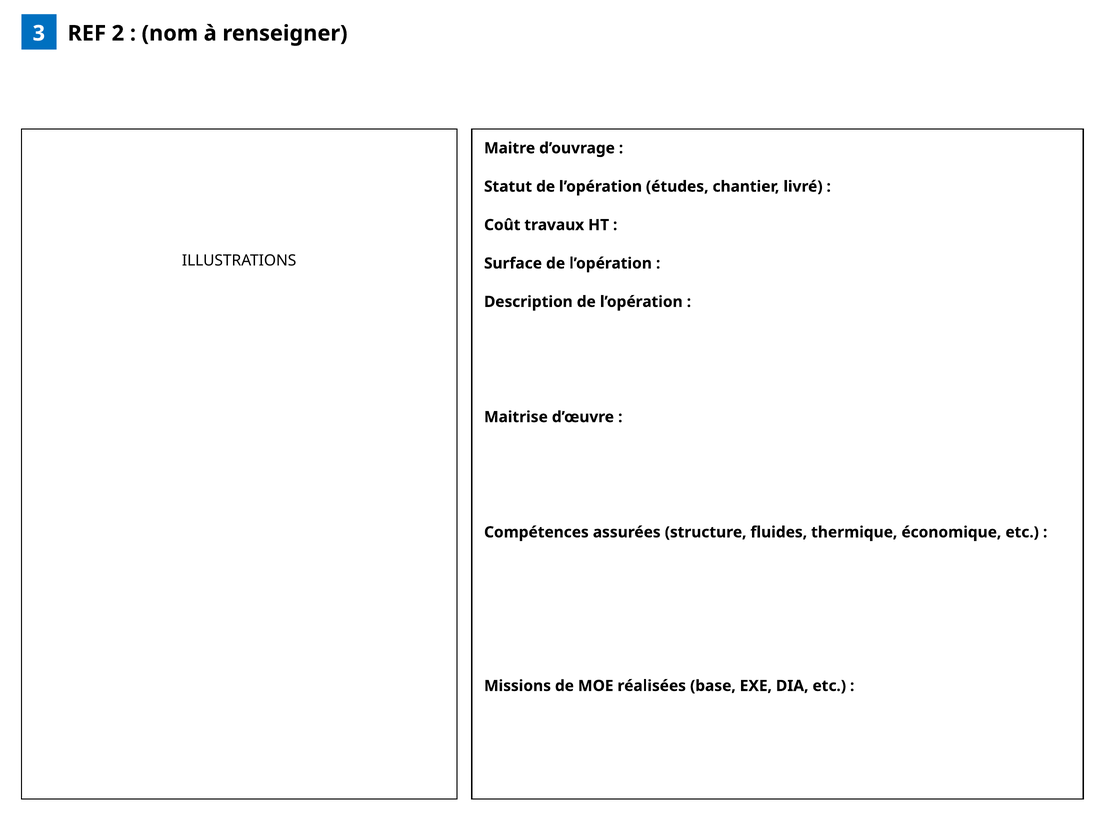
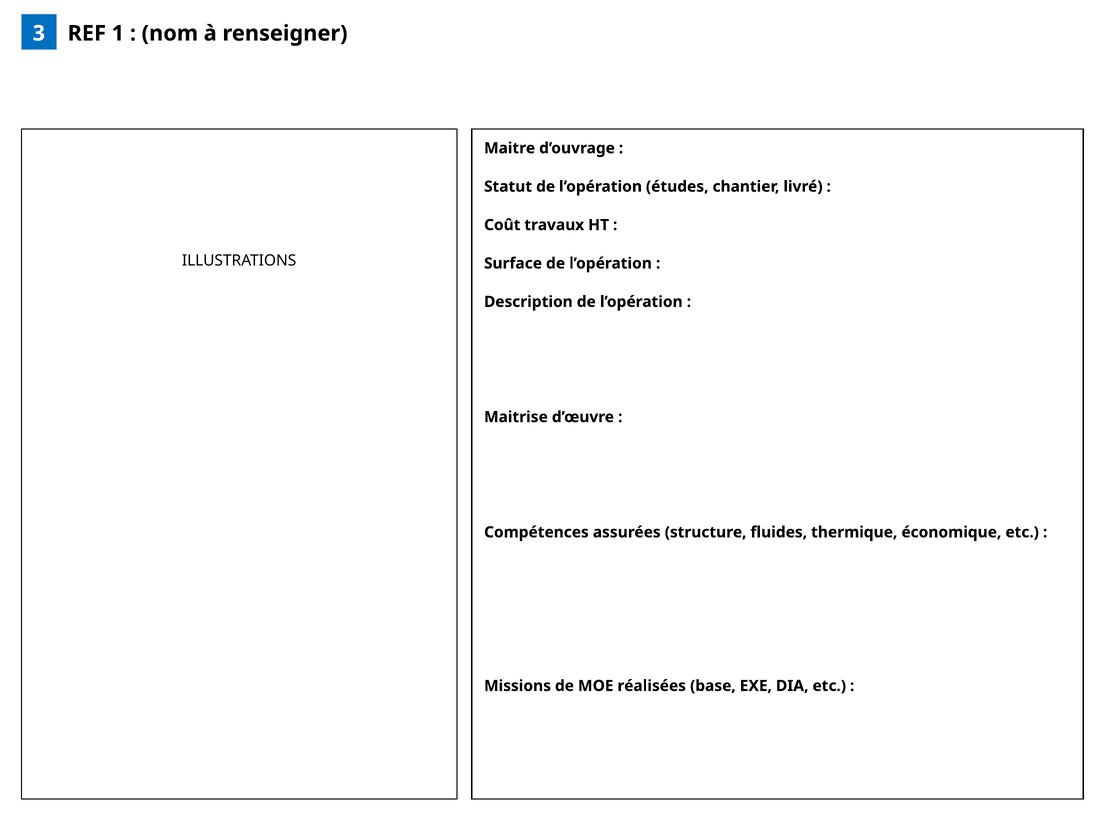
2: 2 -> 1 (118, 33)
